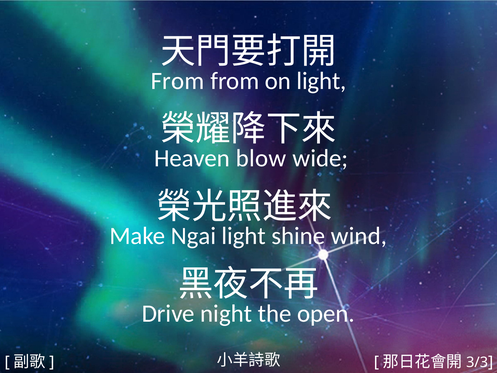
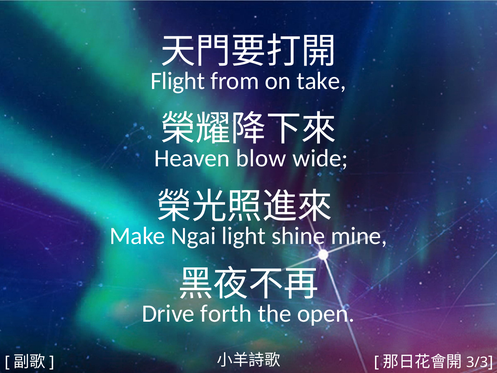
From: From -> Flight (178, 81)
on light: light -> take (321, 81)
wind: wind -> mine (359, 236)
night: night -> forth (226, 313)
